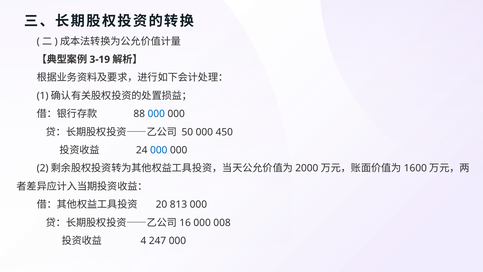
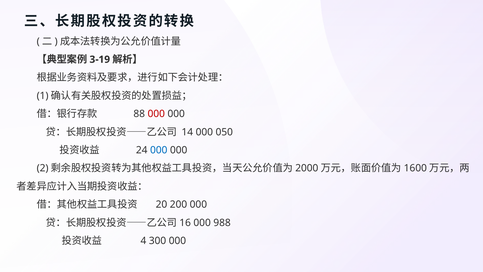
000 colour: blue -> red (156, 114)
50: 50 -> 14 (187, 132)
450: 450 -> 050 (224, 132)
813: 813 -> 200 (178, 204)
008: 008 -> 988 (222, 222)
247: 247 -> 300 (158, 241)
